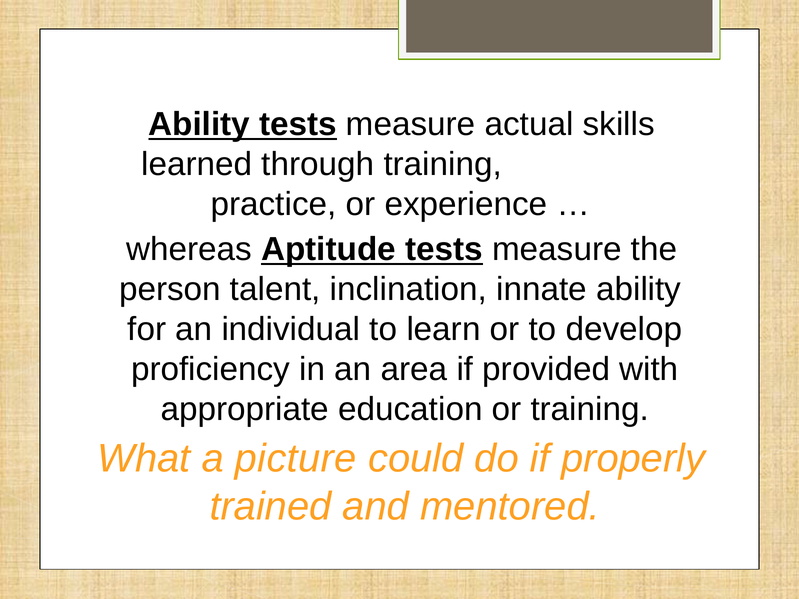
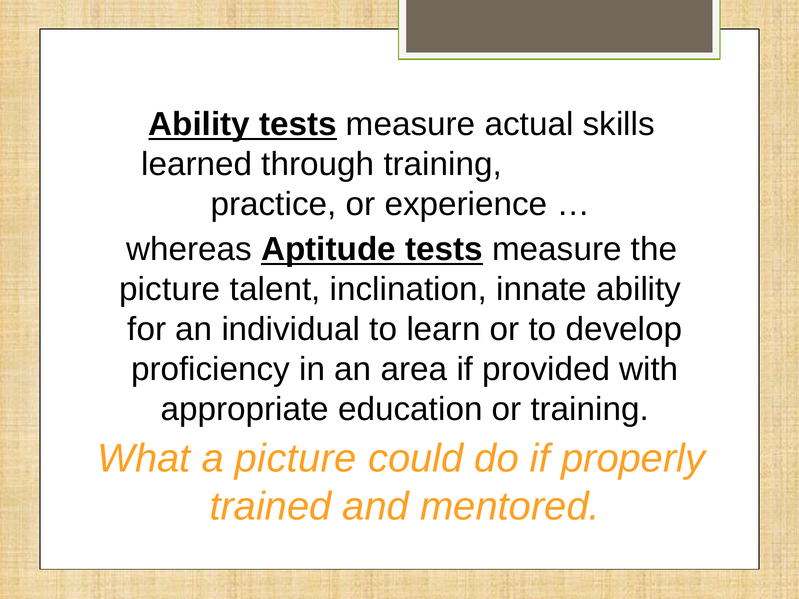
person: person -> picture (170, 289)
